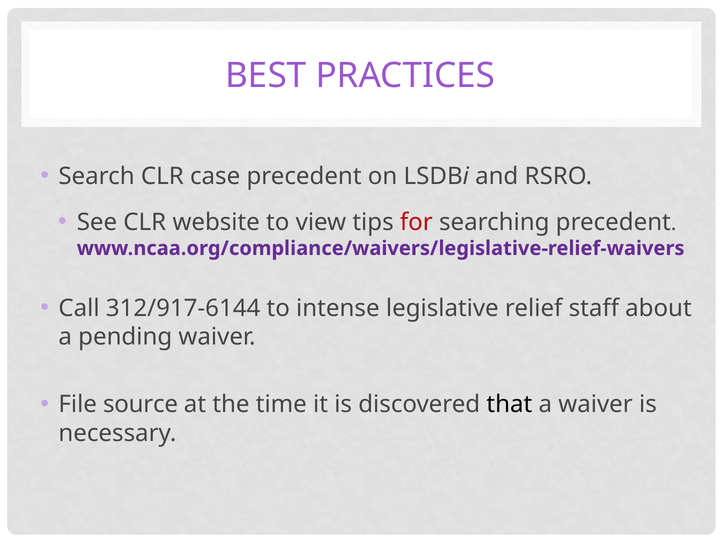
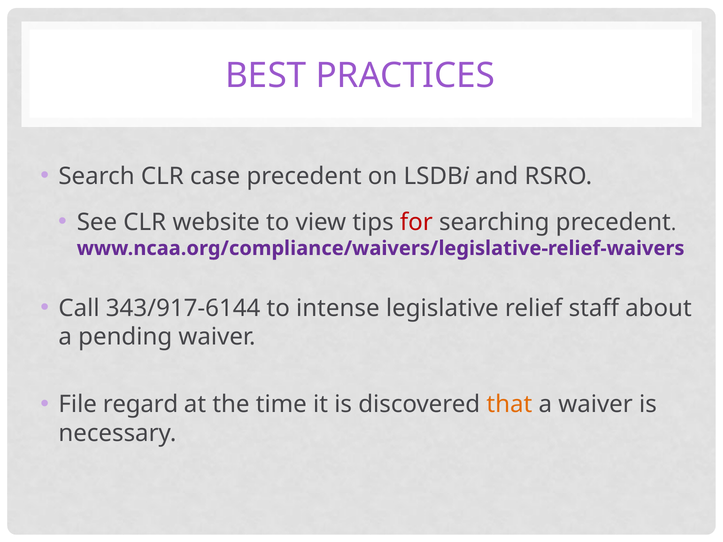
312/917-6144: 312/917-6144 -> 343/917-6144 (183, 308)
source: source -> regard (141, 405)
that colour: black -> orange (509, 405)
